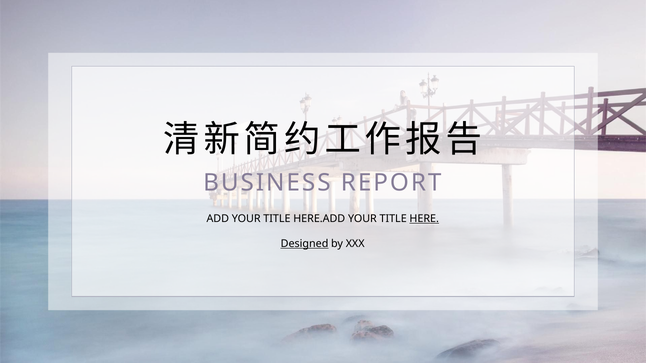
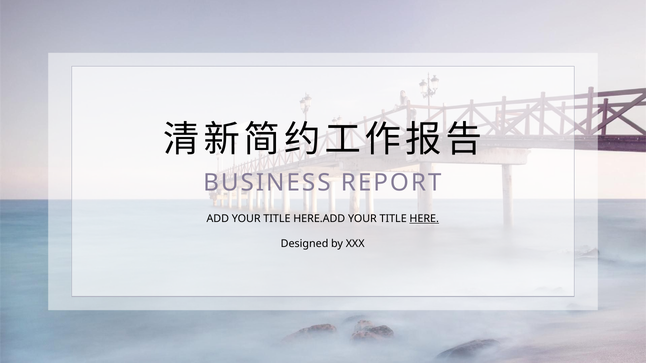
Designed underline: present -> none (305, 244)
